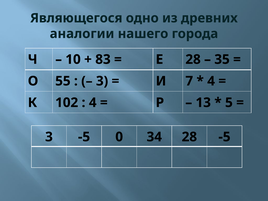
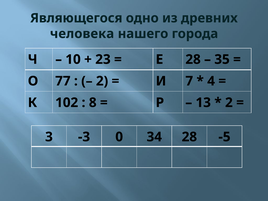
аналогии: аналогии -> человека (82, 34)
83: 83 -> 23 (103, 59)
55: 55 -> 77 (63, 81)
3: 3 -> 2 (102, 81)
4: 4 -> 8 (93, 103)
5: 5 -> 2 (229, 103)
3 -5: -5 -> -3 (84, 137)
